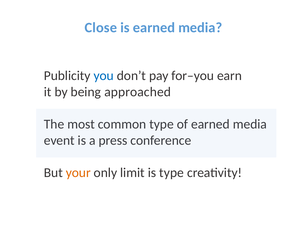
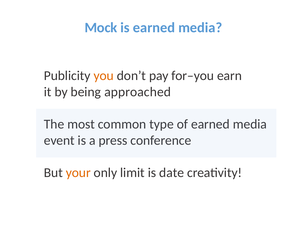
Close: Close -> Mock (101, 28)
you colour: blue -> orange (104, 76)
is type: type -> date (172, 173)
